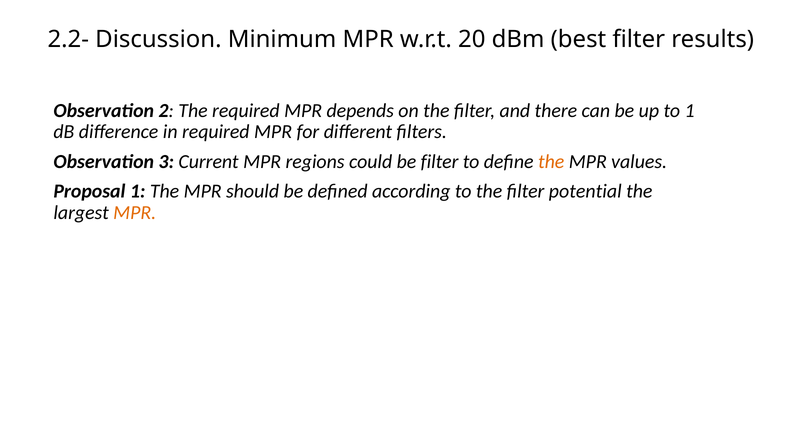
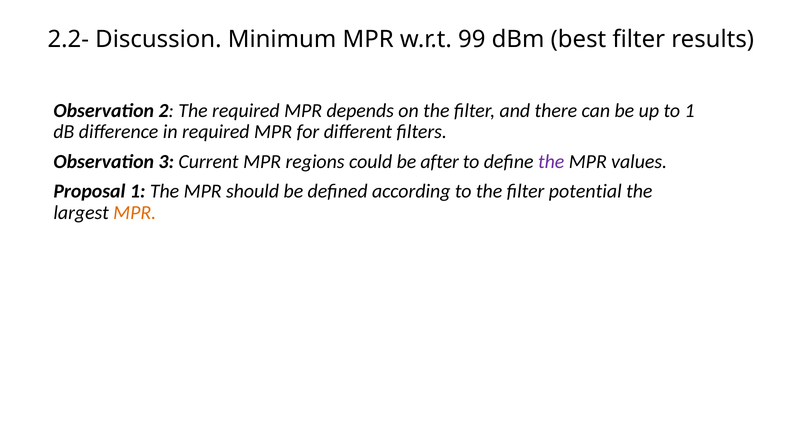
20: 20 -> 99 (472, 39)
be filter: filter -> after (440, 162)
the colour: orange -> purple (551, 162)
